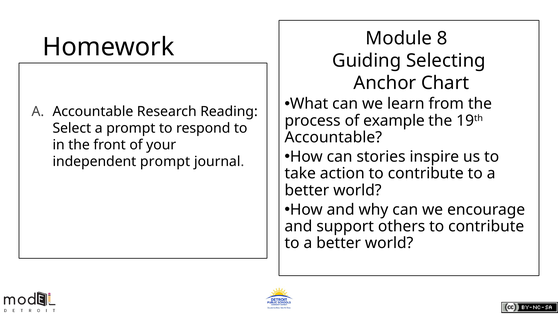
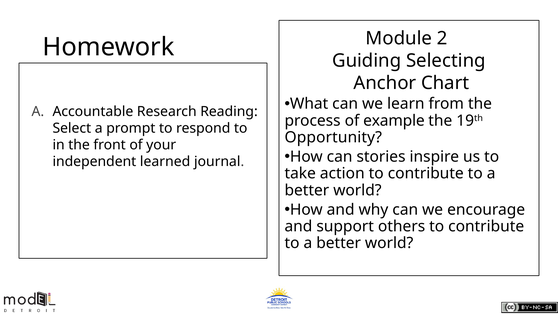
8: 8 -> 2 (442, 38)
Accountable: Accountable -> Opportunity (333, 137)
independent prompt: prompt -> learned (165, 162)
